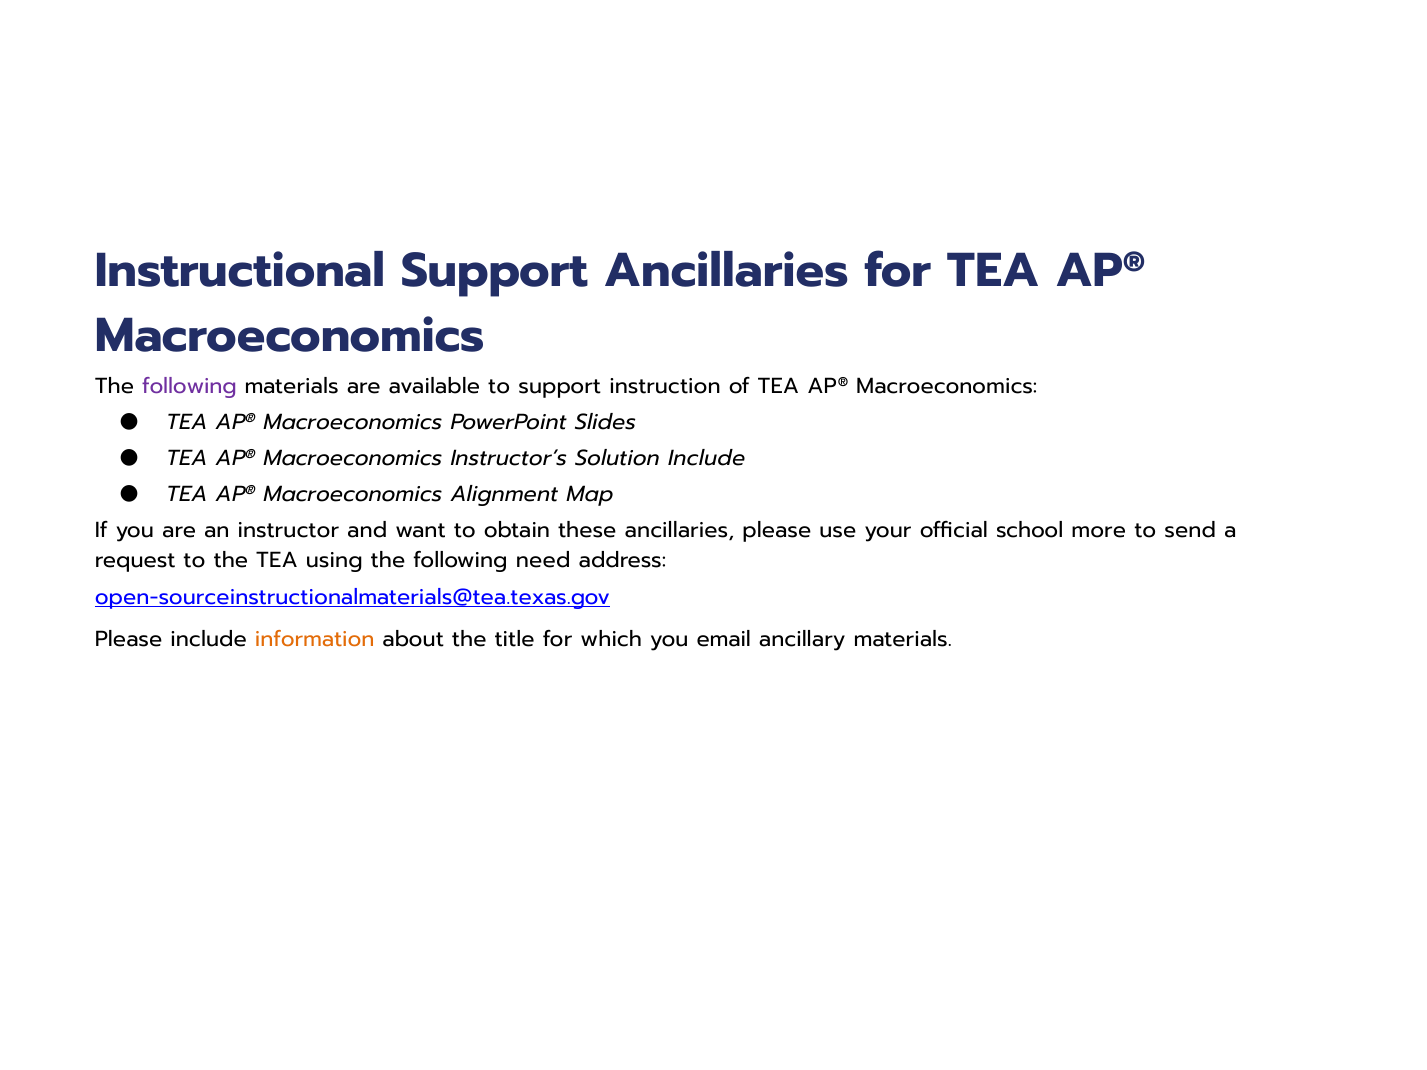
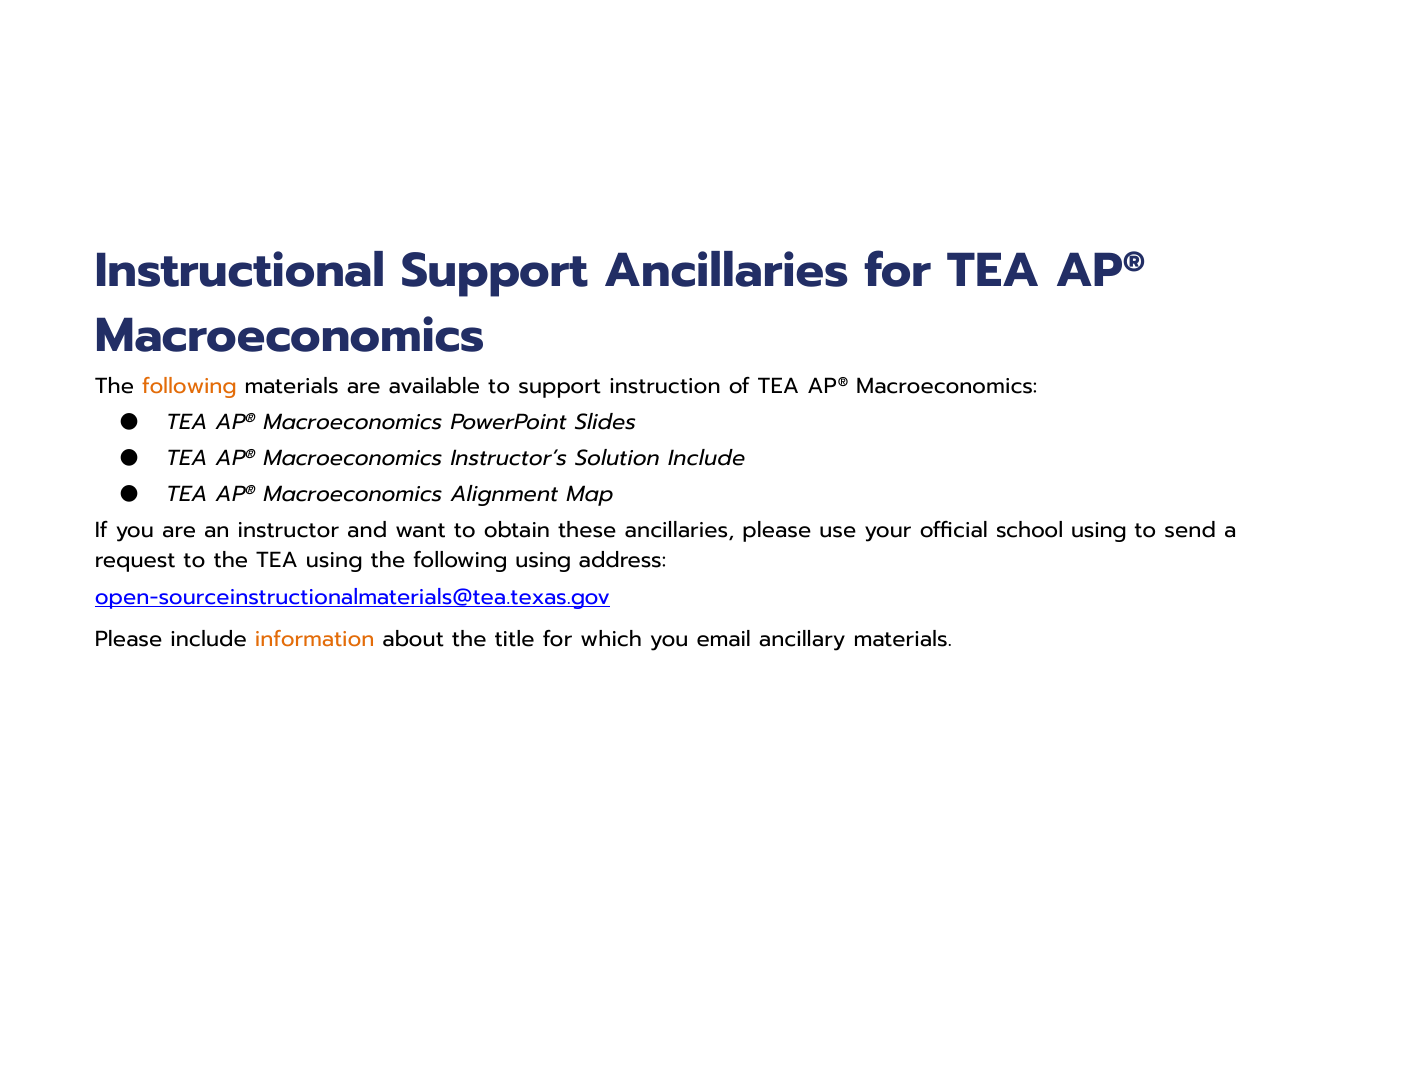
following colour: purple -> orange (189, 386)
school more: more -> using (1099, 530)
following need: need -> using (543, 560)
